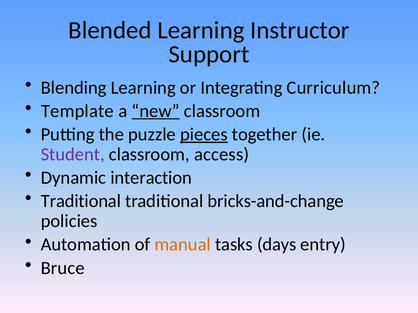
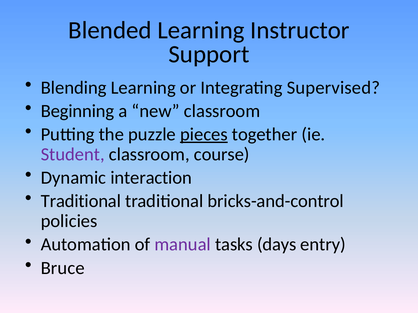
Curriculum: Curriculum -> Supervised (333, 88)
Template: Template -> Beginning (78, 111)
new underline: present -> none (156, 111)
access: access -> course (222, 155)
bricks-and-change: bricks-and-change -> bricks-and-control (276, 201)
manual colour: orange -> purple (183, 245)
